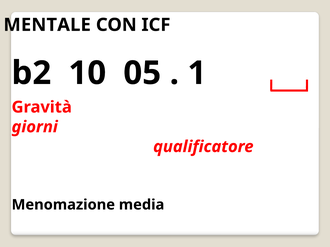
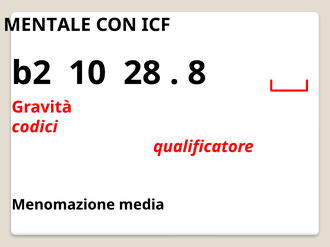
05: 05 -> 28 (142, 73)
1: 1 -> 8 (197, 73)
giorni: giorni -> codici (35, 127)
